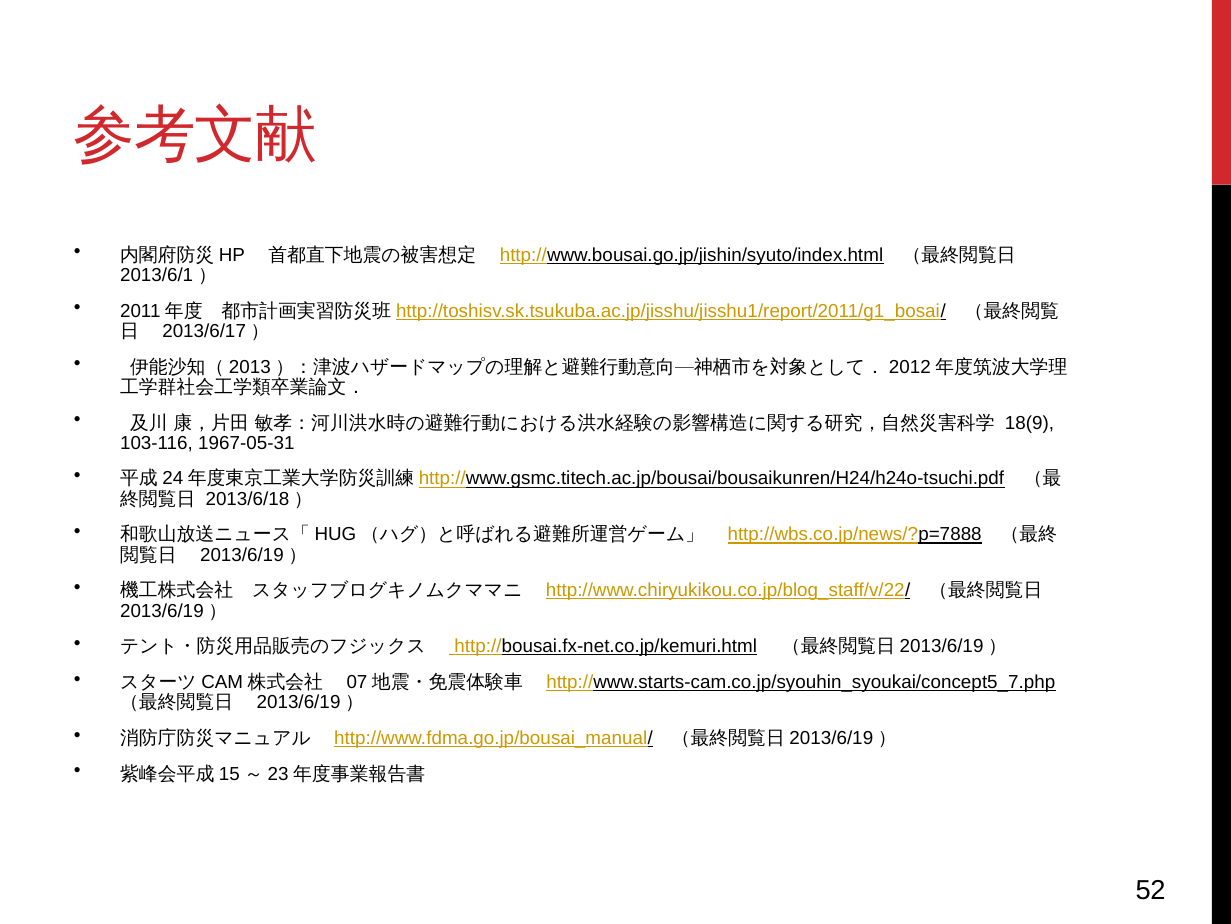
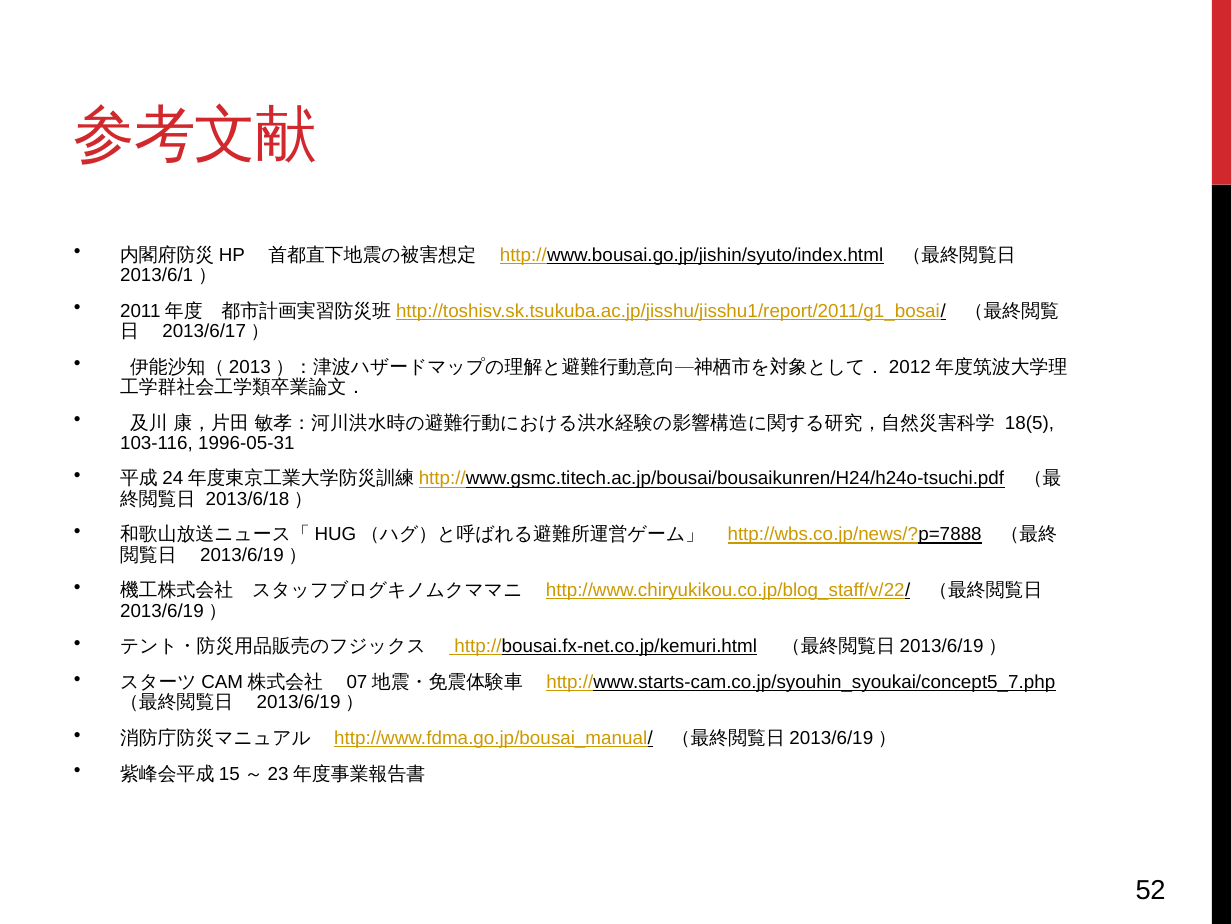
18(9: 18(9 -> 18(5 (1029, 422)
1967-05-31: 1967-05-31 -> 1996-05-31 (246, 443)
